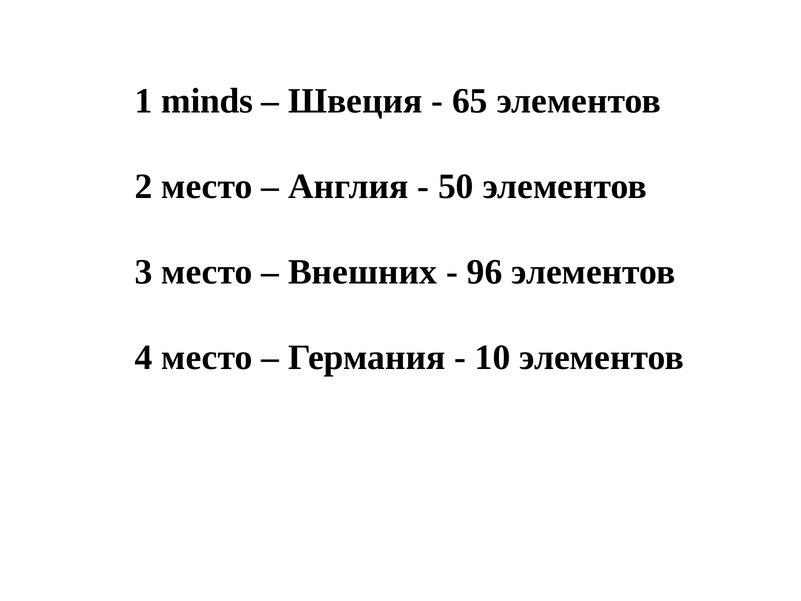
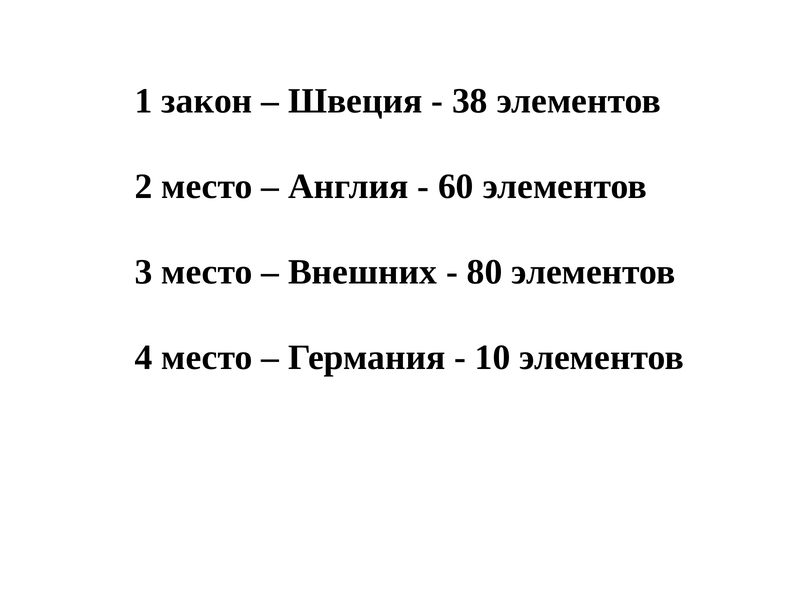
minds: minds -> закон (207, 101)
65: 65 -> 38 (470, 101)
50: 50 -> 60 (456, 186)
96: 96 -> 80 (485, 272)
